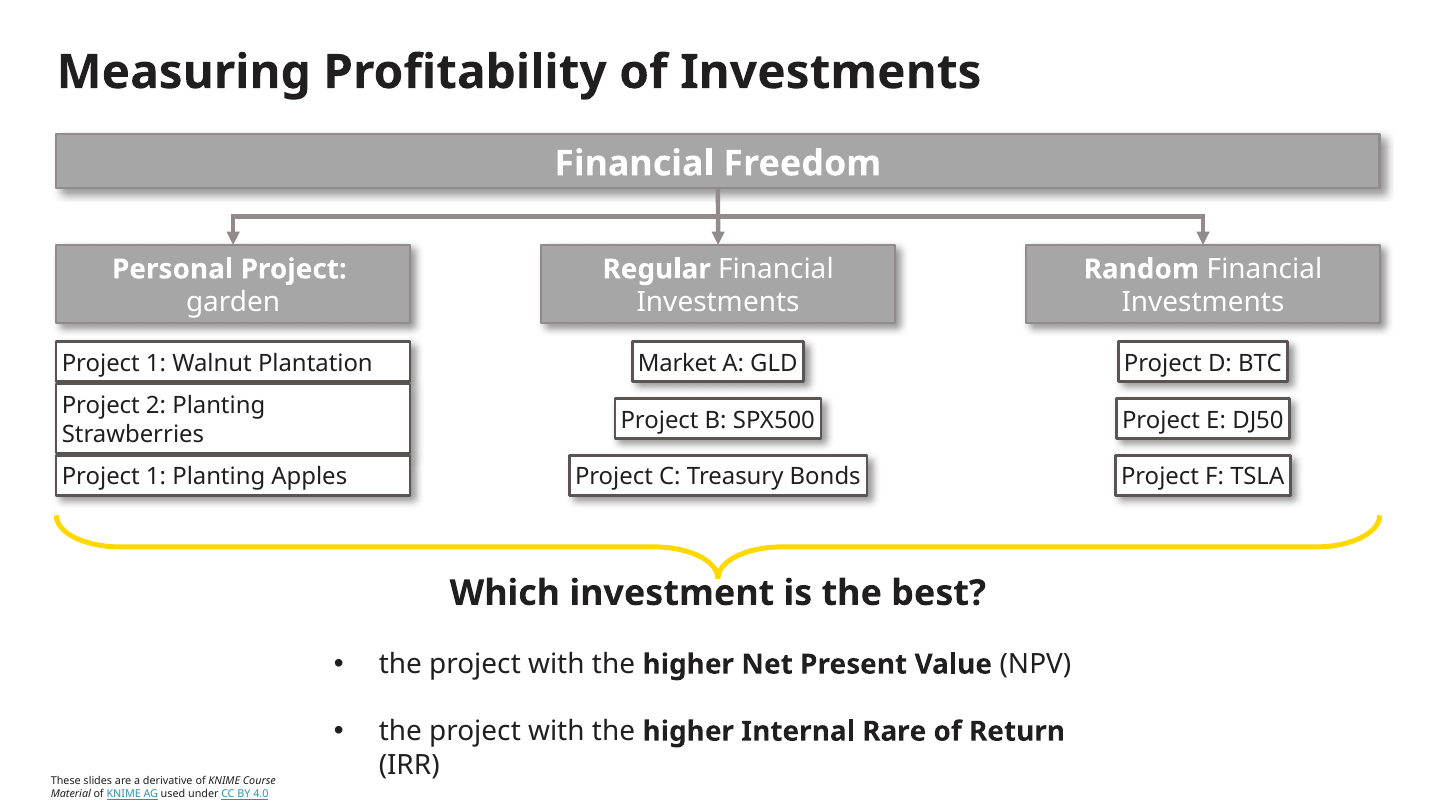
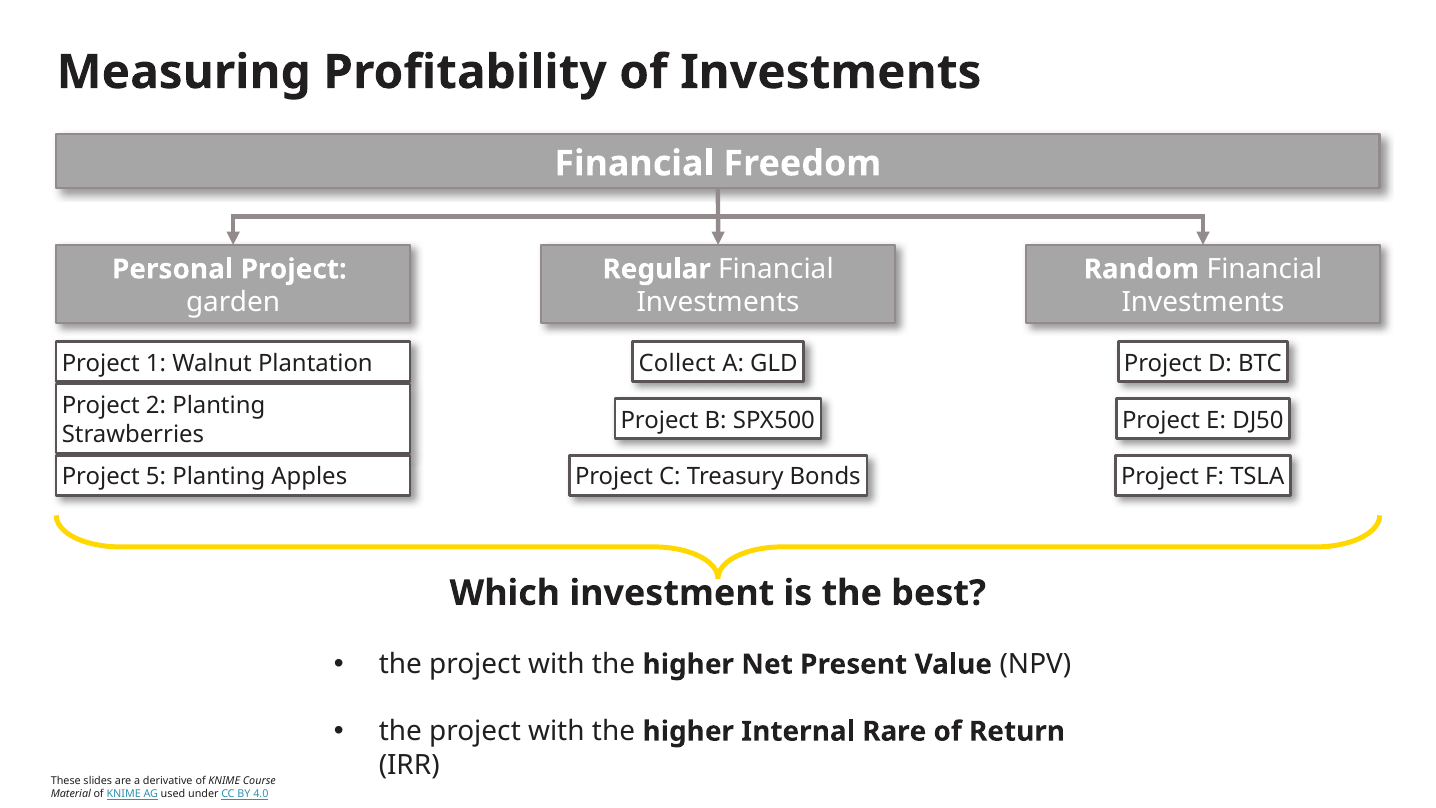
Market: Market -> Collect (677, 363)
1: 1 -> 5 (156, 477)
